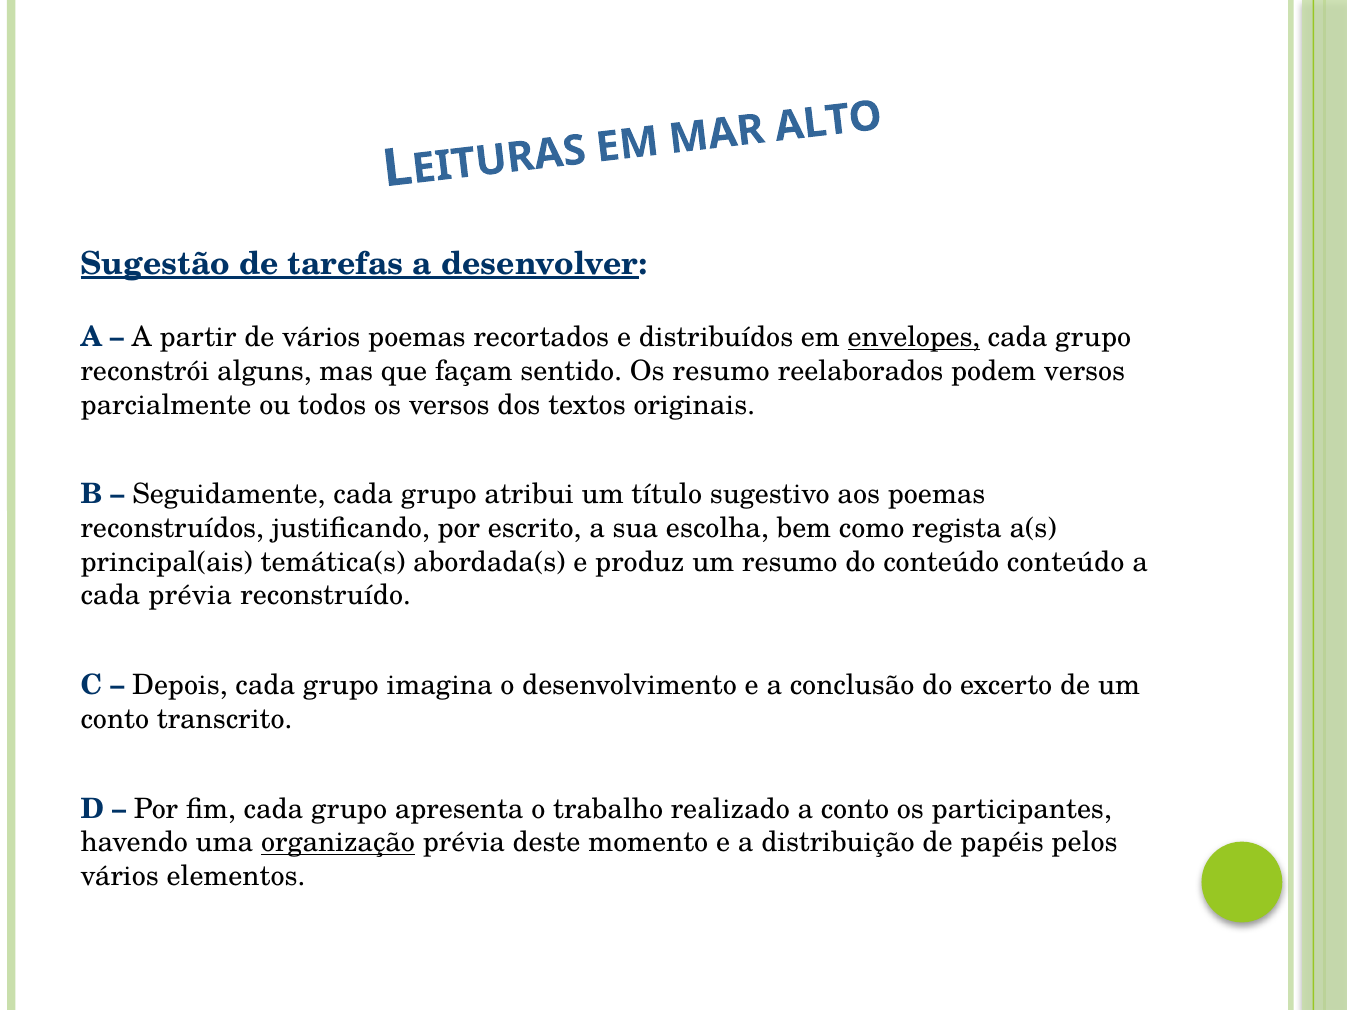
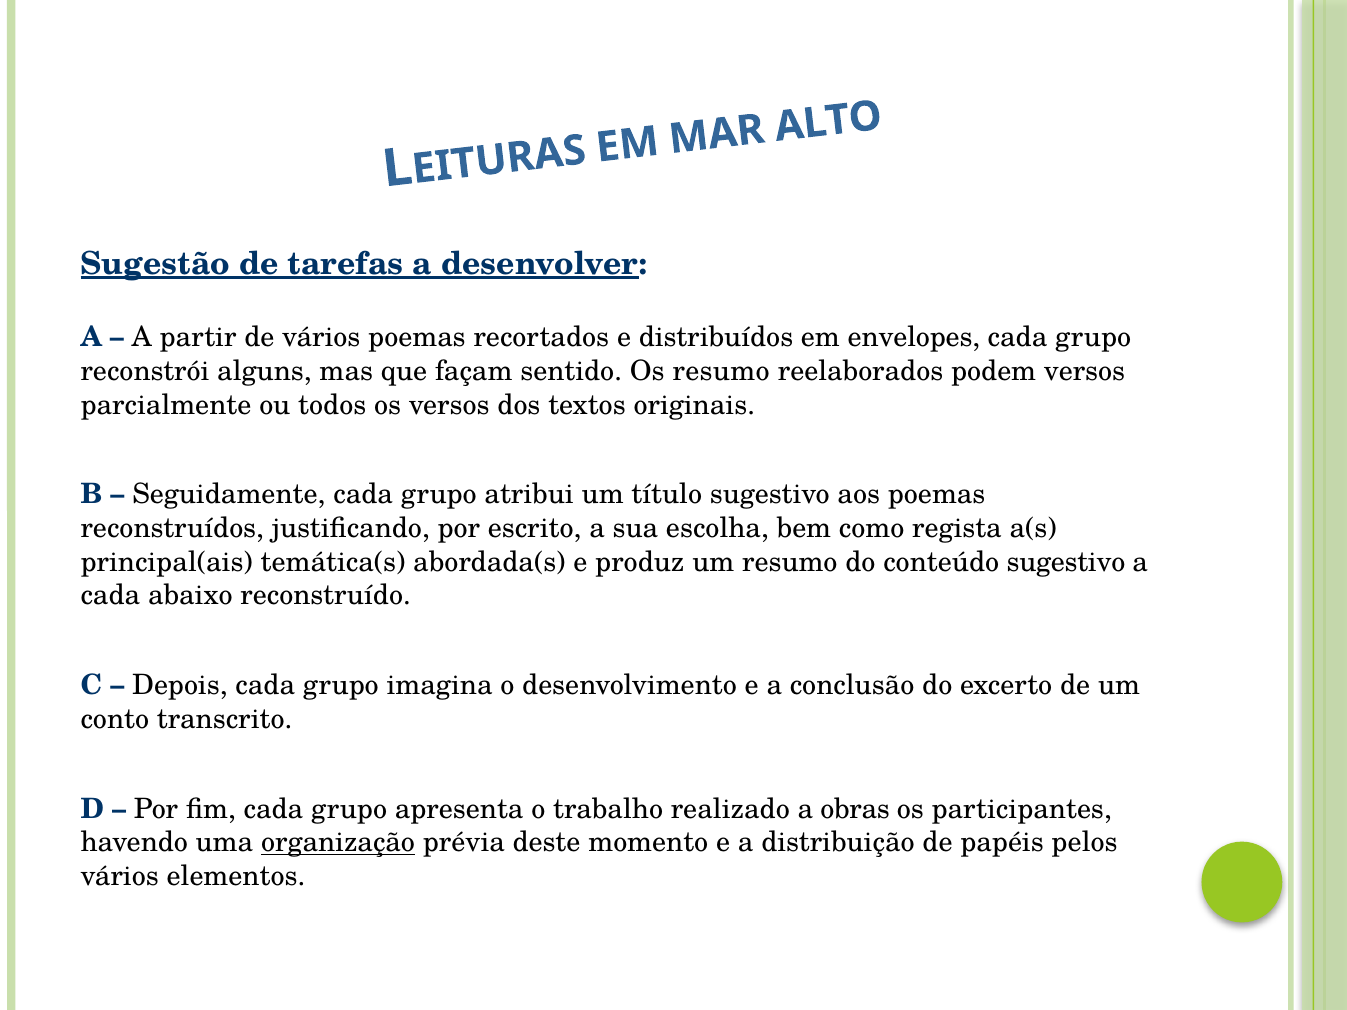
envelopes underline: present -> none (914, 338)
conteúdo conteúdo: conteúdo -> sugestivo (1066, 562)
cada prévia: prévia -> abaixo (190, 596)
a conto: conto -> obras (855, 809)
